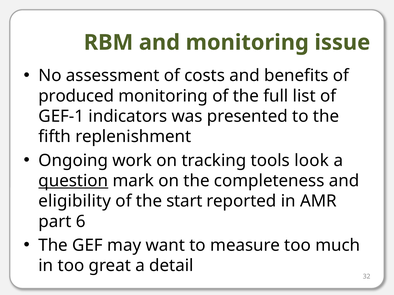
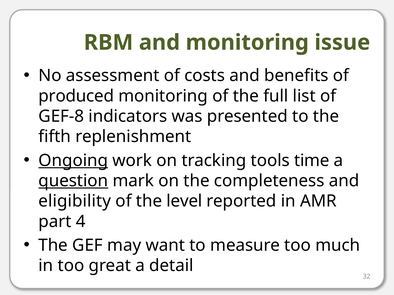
GEF-1: GEF-1 -> GEF-8 (61, 116)
Ongoing underline: none -> present (73, 161)
look: look -> time (312, 161)
start: start -> level (184, 201)
6: 6 -> 4 (81, 222)
